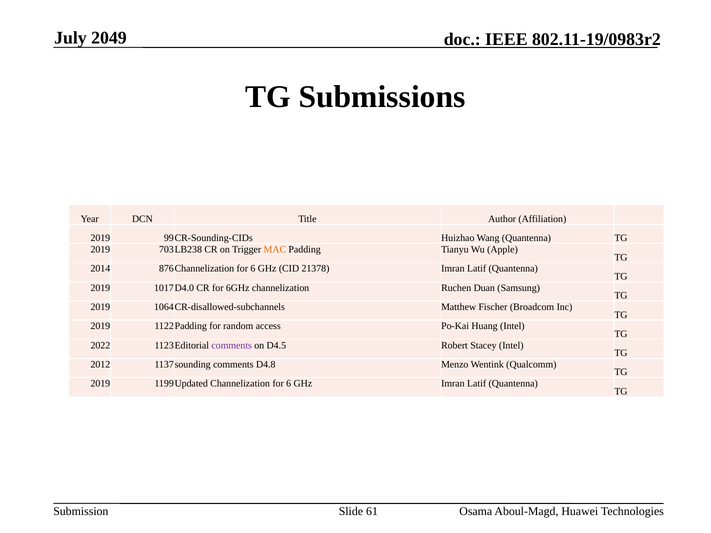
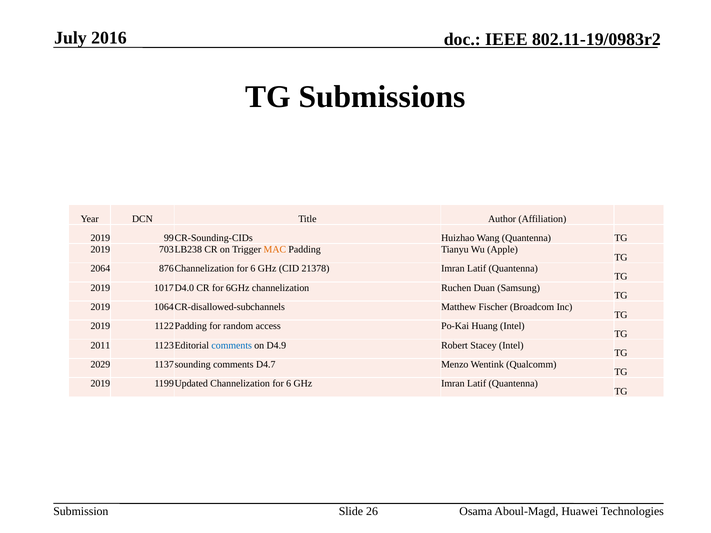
2049: 2049 -> 2016 (109, 38)
2014: 2014 -> 2064 (100, 269)
2022: 2022 -> 2011 (100, 345)
comments colour: purple -> blue (232, 345)
D4.5: D4.5 -> D4.9 (276, 345)
2012: 2012 -> 2029 (100, 365)
D4.8: D4.8 -> D4.7 (266, 365)
61: 61 -> 26 (372, 511)
